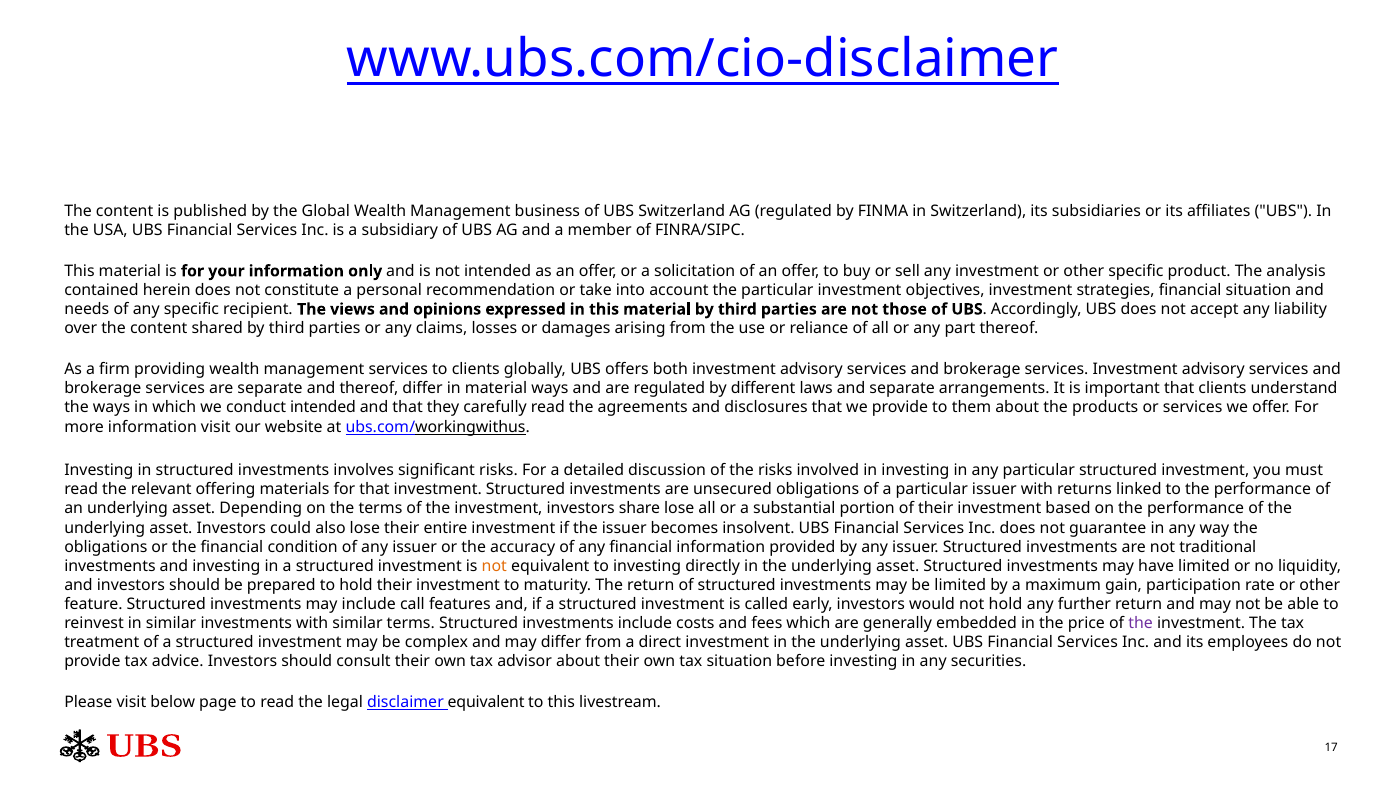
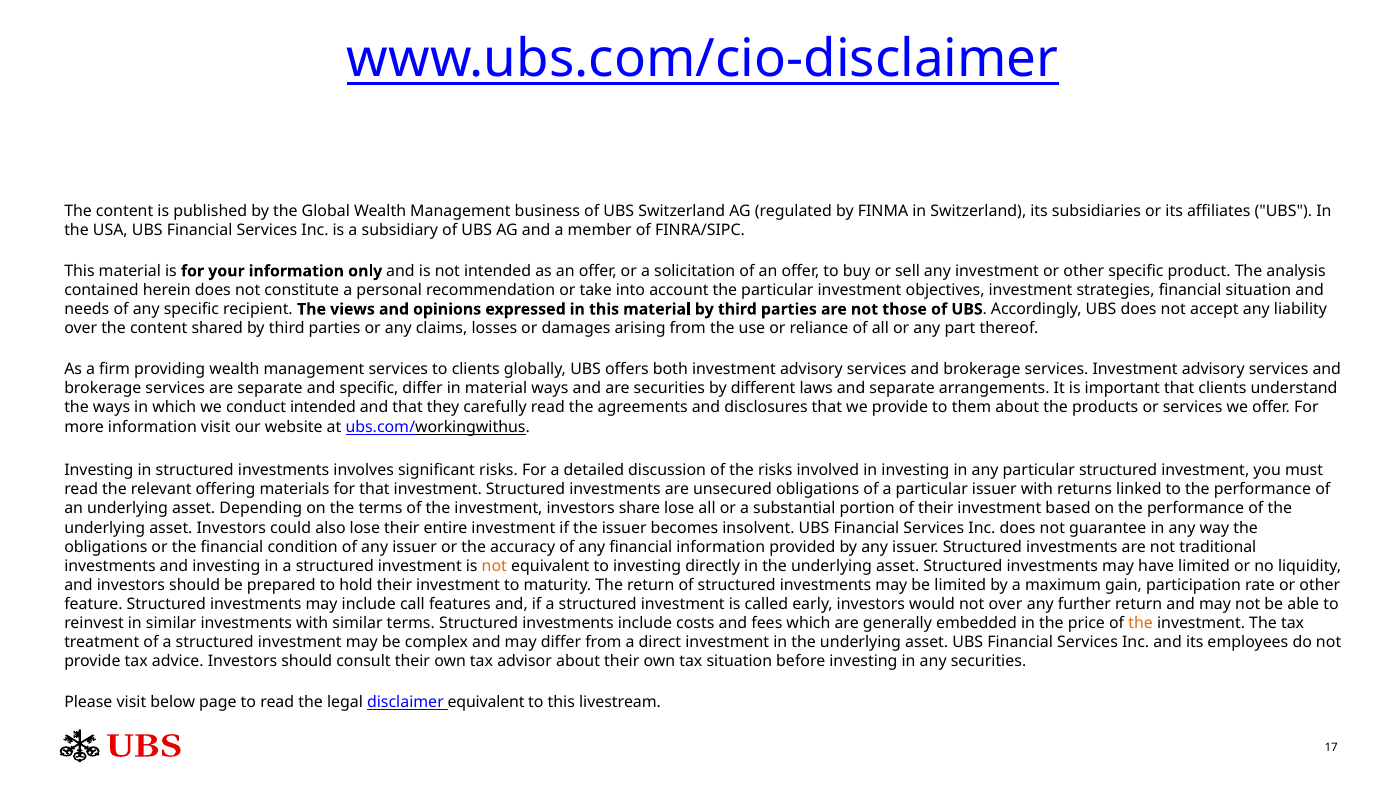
and thereof: thereof -> specific (369, 389)
are regulated: regulated -> securities (669, 389)
not hold: hold -> over (1006, 604)
the colour: purple -> orange (1141, 623)
